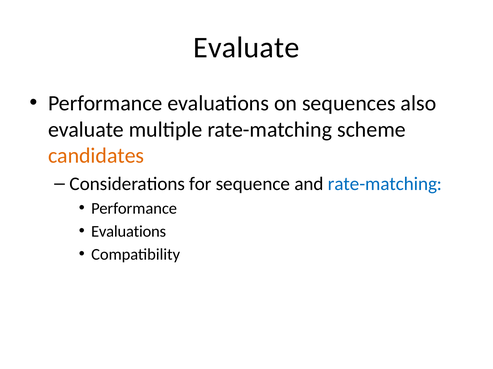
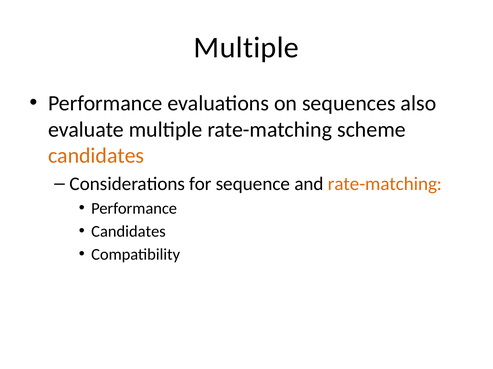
Evaluate: Evaluate -> Multiple (246, 48)
rate-matching colour: blue -> orange (385, 184)
Evaluations: Evaluations -> Candidates (128, 232)
